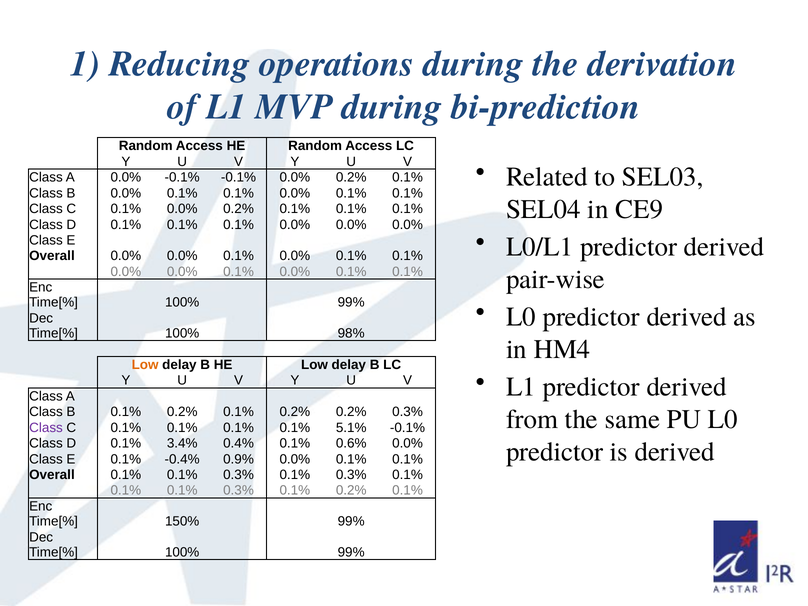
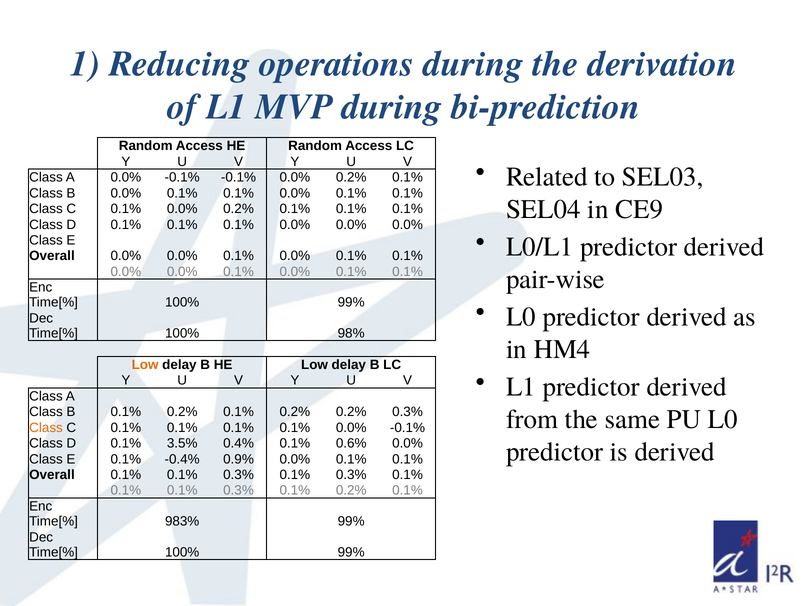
Class colour: purple -> orange (46, 428)
5.1%: 5.1% -> 0.0% (351, 428)
3.4%: 3.4% -> 3.5% (182, 443)
150%: 150% -> 983% (182, 521)
